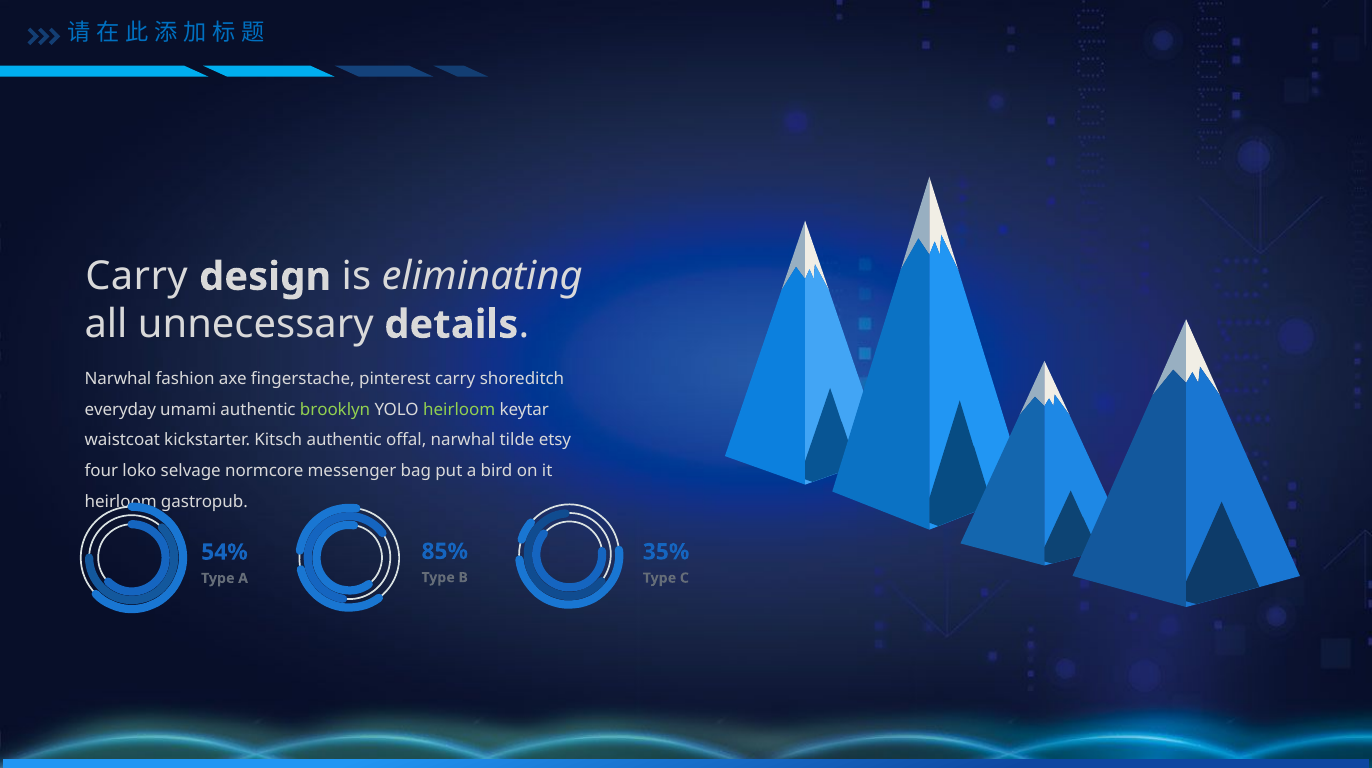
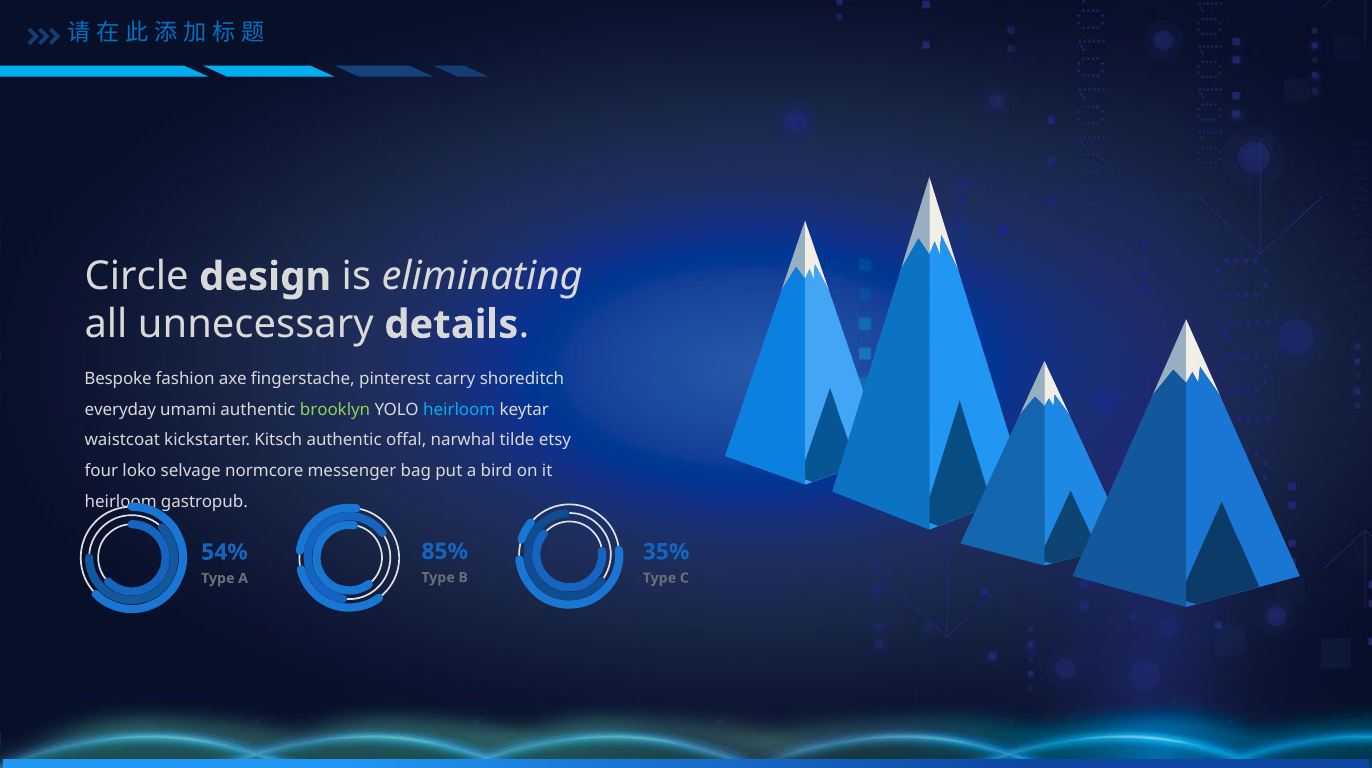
Carry: Carry -> Circle (137, 277)
Narwhal: Narwhal -> Bespoke (118, 379)
heirloom colour: light green -> light blue (459, 410)
